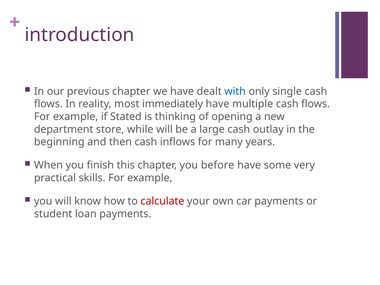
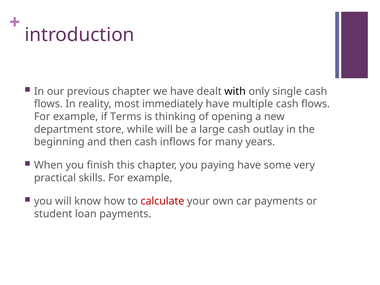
with colour: blue -> black (235, 91)
Stated: Stated -> Terms (126, 117)
before: before -> paying (218, 165)
